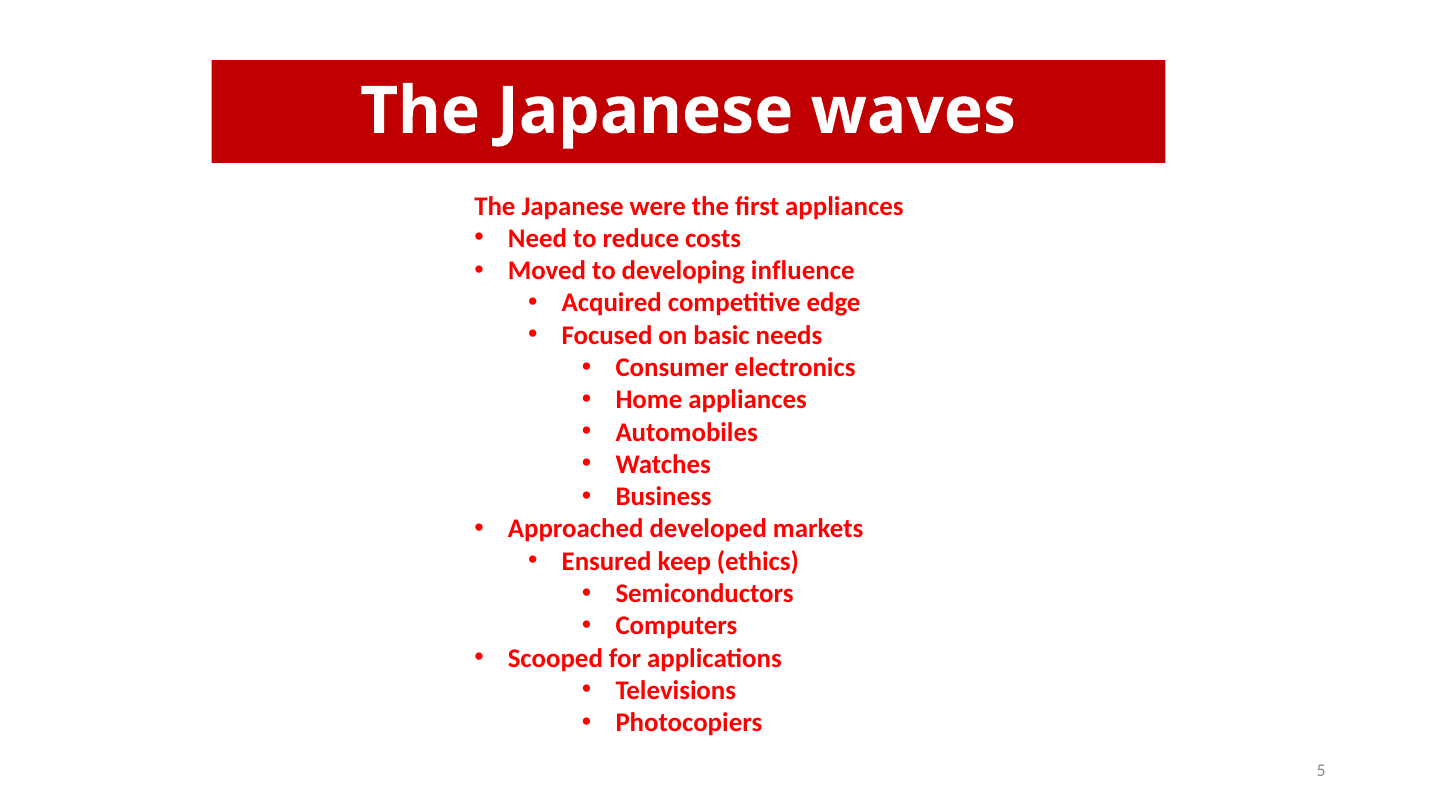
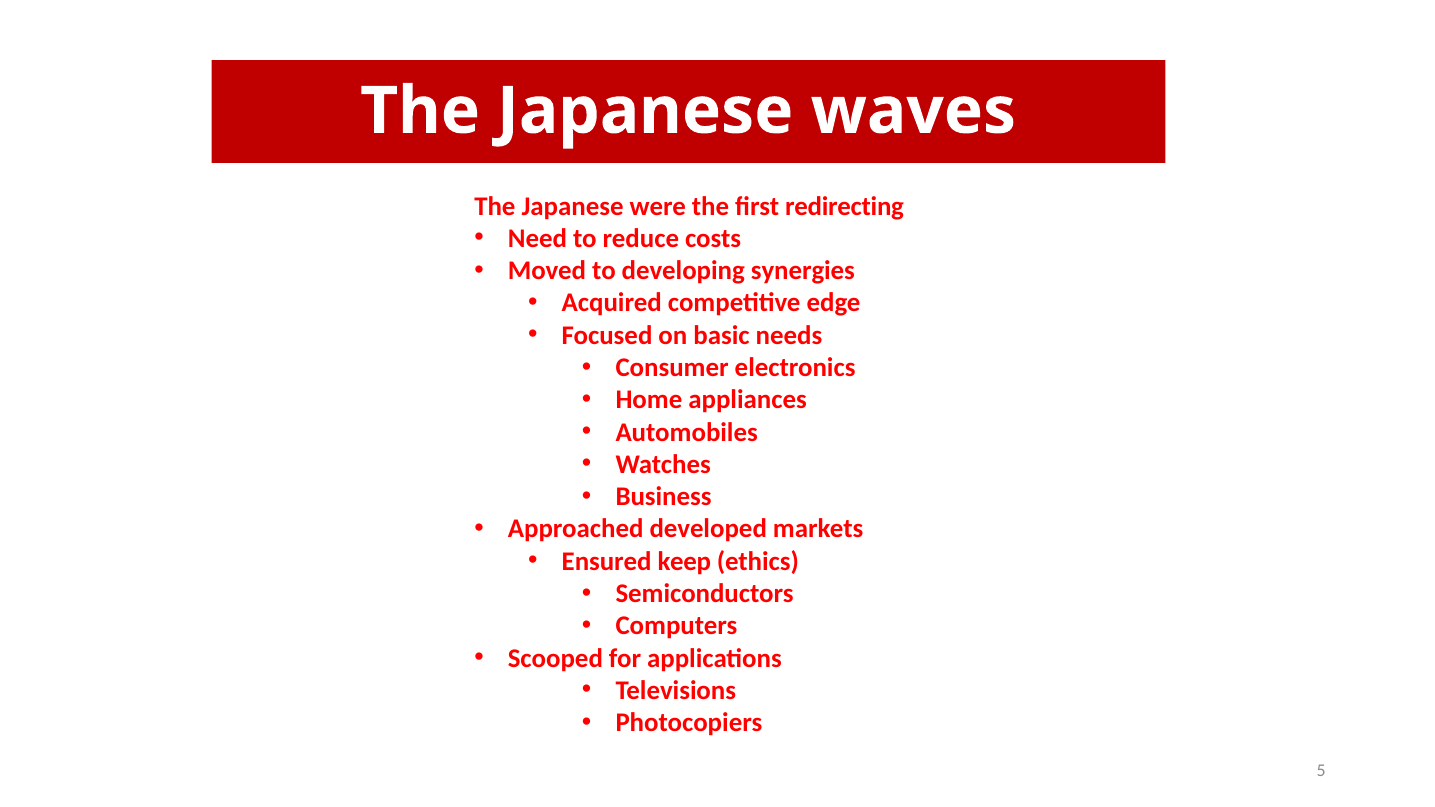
first appliances: appliances -> redirecting (845, 206)
influence: influence -> synergies (803, 271)
